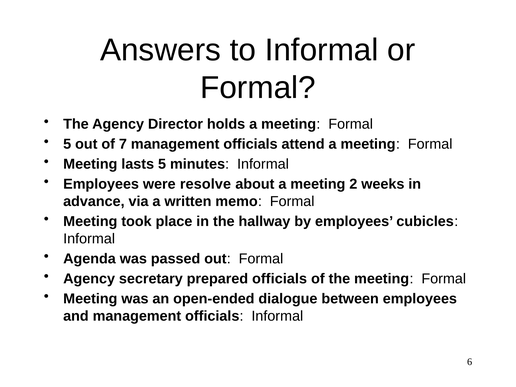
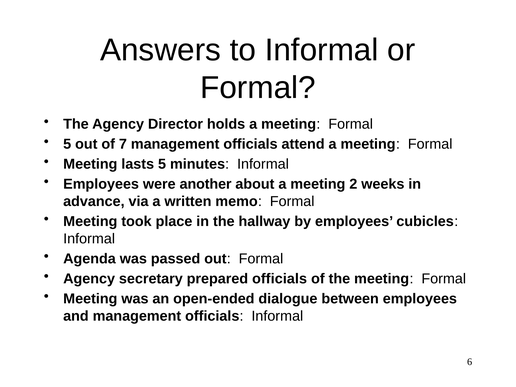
resolve: resolve -> another (206, 184)
